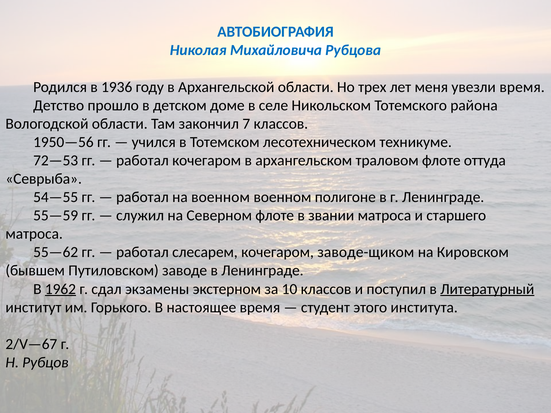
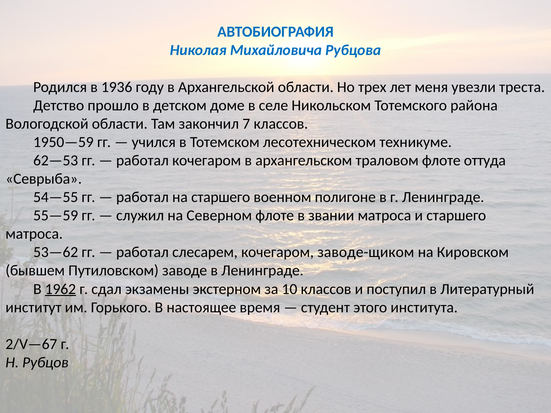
увезли время: время -> треста (522, 87)
1950—56: 1950—56 -> 1950—59 (63, 142)
72—53: 72—53 -> 62—53 (56, 161)
на военном: военном -> старшего (221, 197)
55—62: 55—62 -> 53—62 (56, 252)
Литературный underline: present -> none (487, 289)
